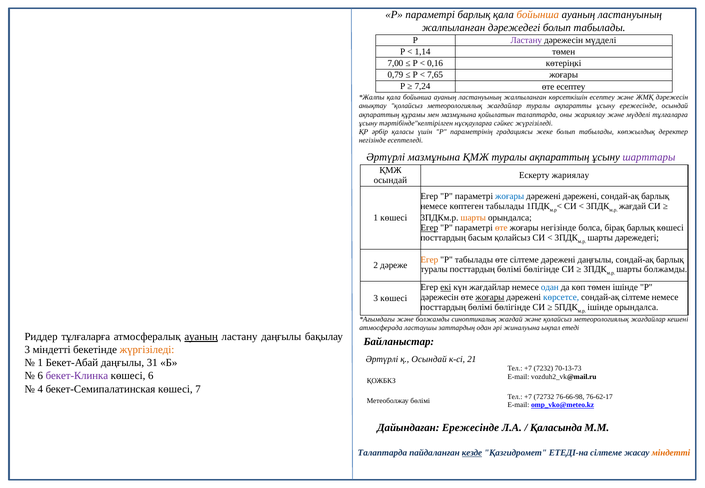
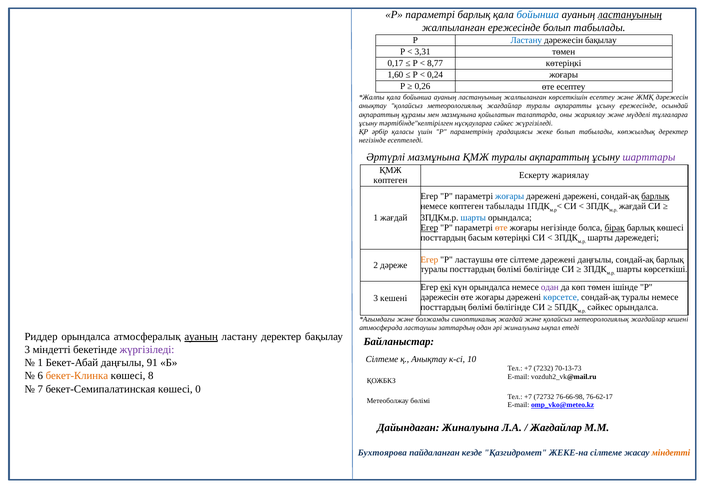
бойынша colour: orange -> blue (538, 15)
ластануының underline: none -> present (630, 15)
жалпыланған дәрежедегі: дәрежедегі -> ережесінде (514, 28)
Ластану colour: purple -> blue (526, 40)
дәрежесін мүдделі: мүдделі -> бақылау (601, 40)
1,14: 1,14 -> 3,31 (423, 52)
7,00: 7,00 -> 0,17 (395, 63)
0,16: 0,16 -> 8,77 (435, 63)
0,79: 0,79 -> 1,60 (395, 75)
7,65: 7,65 -> 0,24 (435, 75)
7,24: 7,24 -> 0,26 (422, 86)
осындай: осындай -> көптеген (390, 180)
барлық underline: none -> present (655, 197)
1 көшесі: көшесі -> жағдай (394, 218)
шарты colour: orange -> blue (473, 218)
бірақ underline: none -> present (615, 228)
басым қолайсыз: қолайсыз -> көтеріңкі (512, 238)
Р табылады: табылады -> ластаушы (474, 260)
шарты болжамды: болжамды -> көрсеткіші (666, 270)
күн жағдайлар: жағдайлар -> орындалса (490, 287)
одан colour: blue -> purple (550, 287)
жоғары underline: present -> none (490, 297)
сондай-ақ сілтеме: сілтеме -> туралы (636, 297)
3 көшесі: көшесі -> кешені (394, 298)
ішінде: ішінде -> сәйкес (600, 307)
Риддер тұлғаларға: тұлғаларға -> орындалса (86, 337)
ластану даңғылы: даңғылы -> деректер (281, 337)
жүргізіледі colour: orange -> purple (147, 350)
Әртүрлі: Әртүрлі -> Сілтеме (382, 359)
қ Осындай: Осындай -> Анықтау (429, 359)
21: 21 -> 10 (472, 359)
31: 31 -> 91 (152, 363)
бекет-Клинка colour: purple -> orange (77, 376)
көшесі 6: 6 -> 8 (151, 376)
4: 4 -> 7 (40, 389)
7: 7 -> 0 (198, 389)
Дайындаған Ережесінде: Ережесінде -> Жиналуына (471, 428)
Қаласында: Қаласында -> Жағдайлар (556, 428)
Талаптарда: Талаптарда -> Бухтоярова (382, 453)
кезде underline: present -> none (472, 453)
ЕТЕДІ-на: ЕТЕДІ-на -> ЖЕКЕ-на (568, 453)
